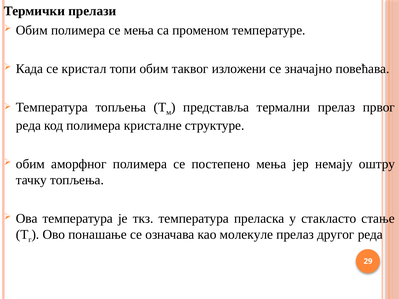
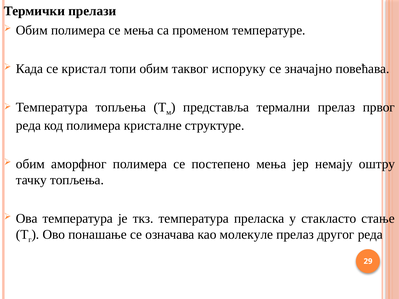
изложени: изложени -> испоруку (239, 69)
